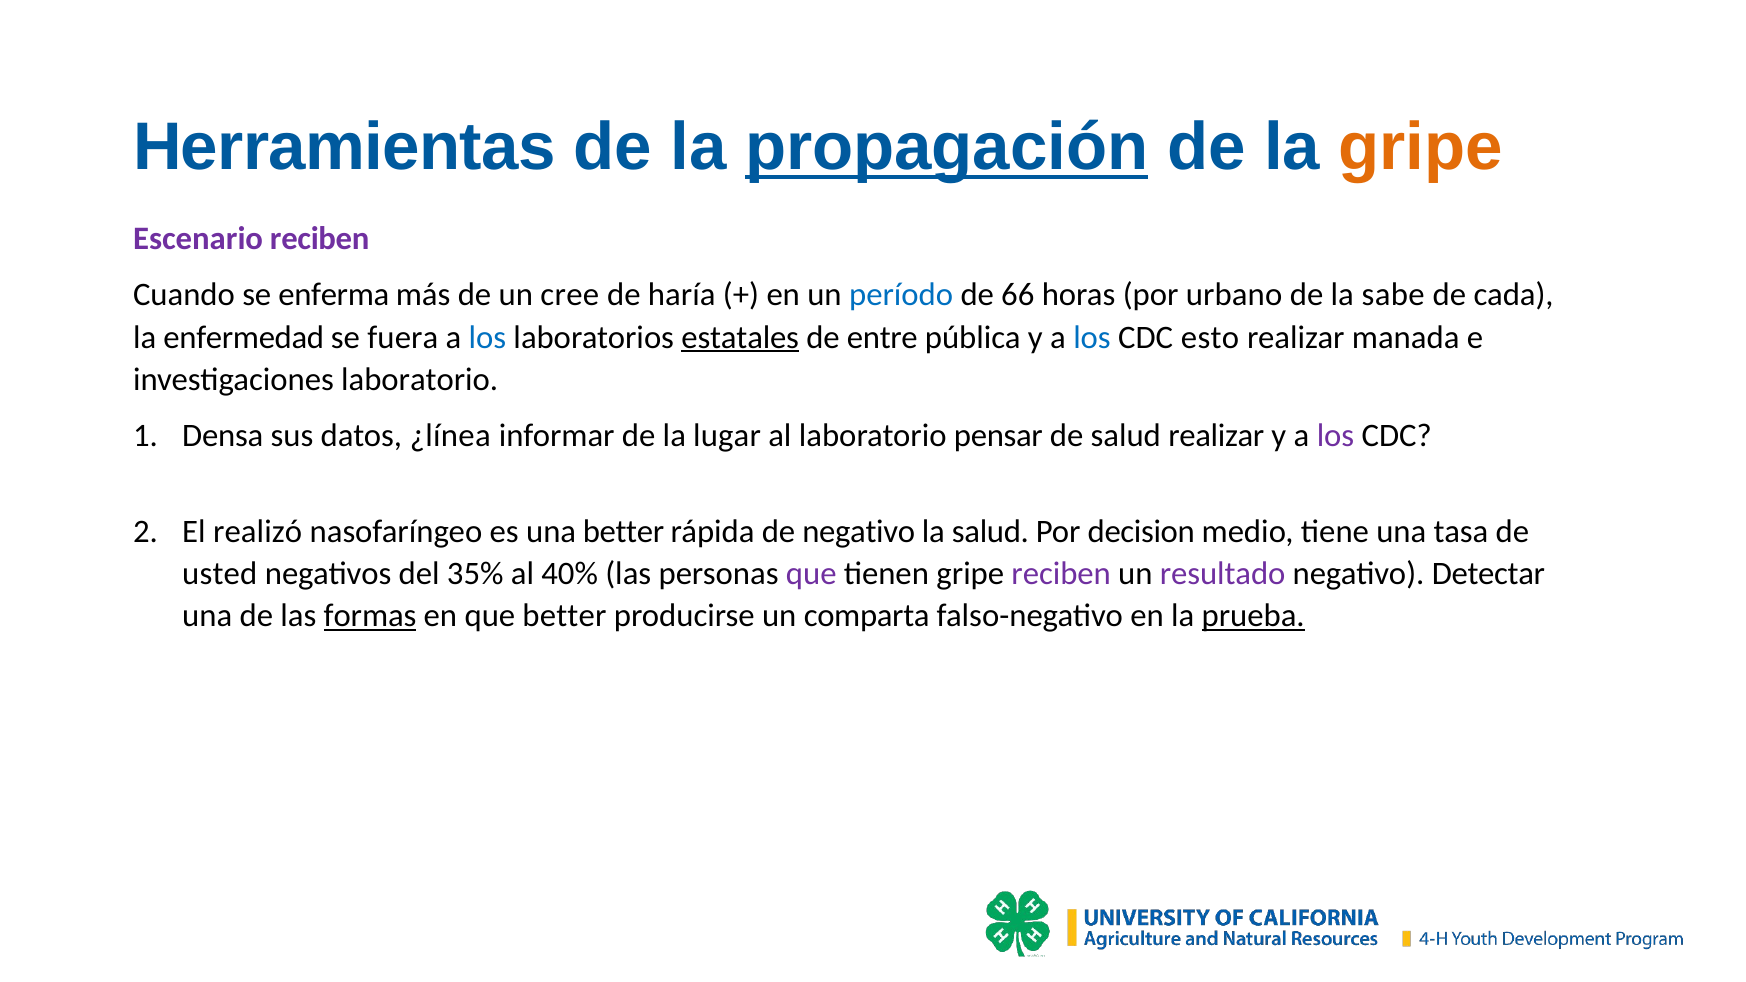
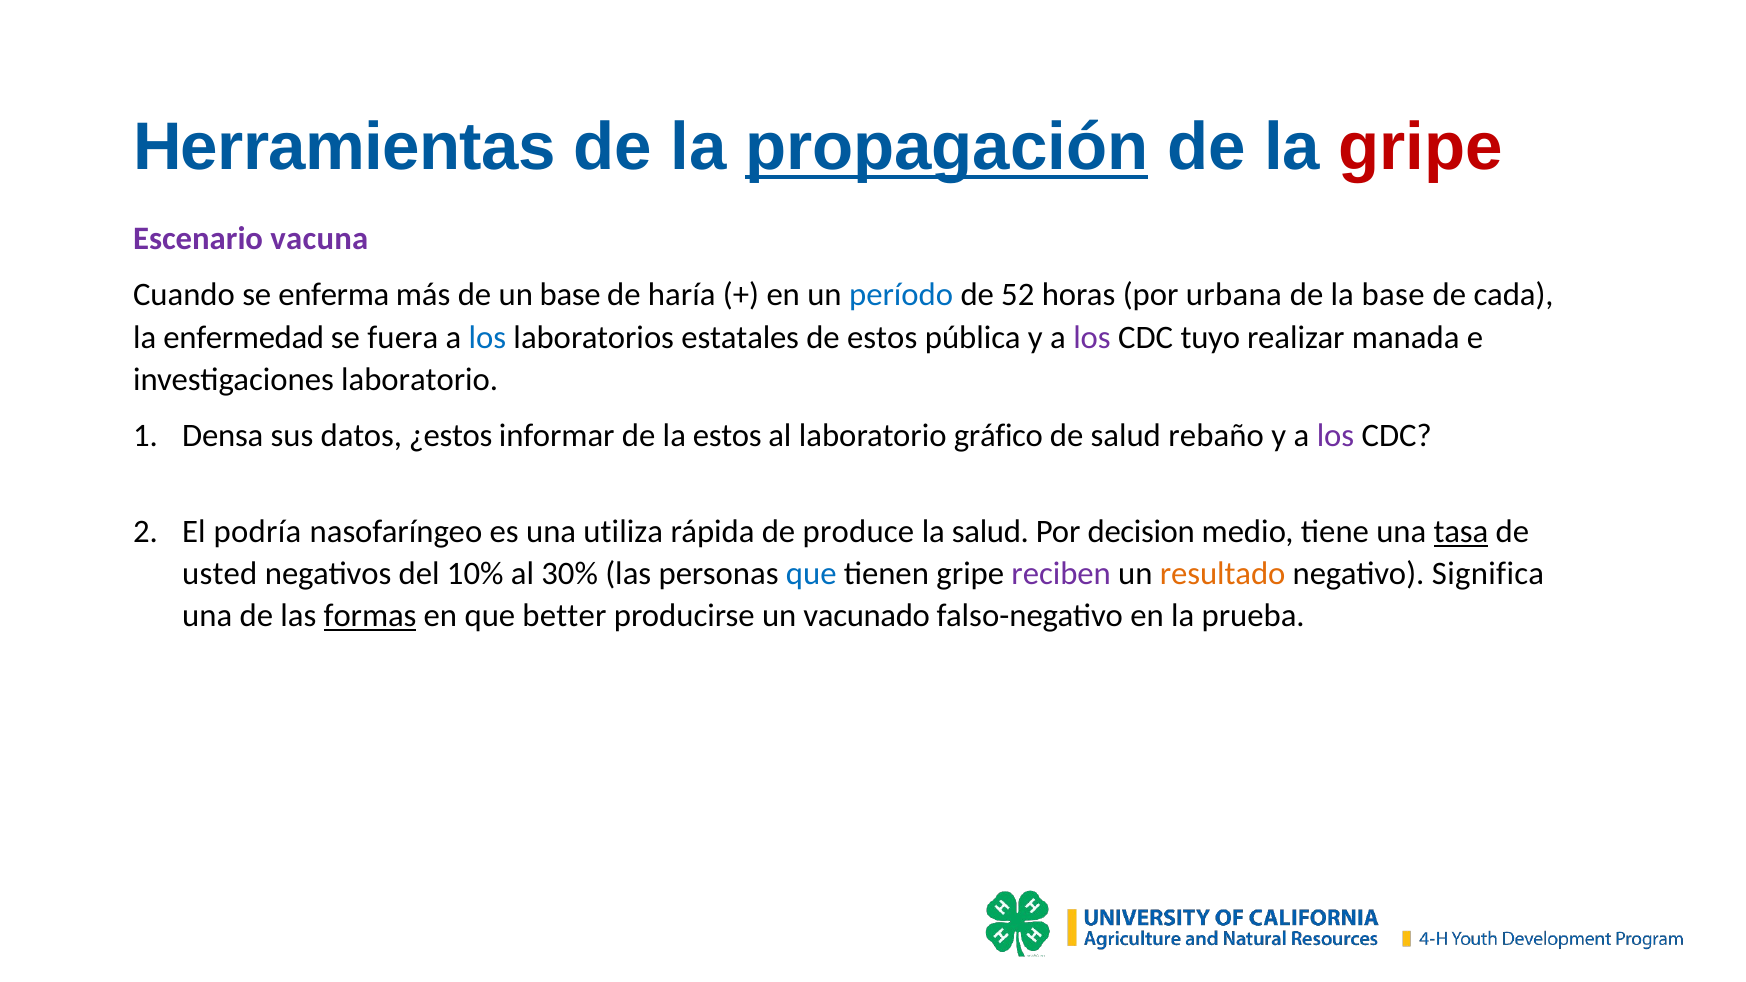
gripe colour: orange -> red (1421, 148)
Escenario reciben: reciben -> vacuna (319, 239)
un cree: cree -> base (570, 295)
66: 66 -> 52 (1018, 295)
urbano: urbano -> urbana (1234, 295)
la sabe: sabe -> base (1393, 295)
estatales underline: present -> none (740, 337)
de entre: entre -> estos (882, 337)
los colour: blue -> purple (1092, 337)
esto: esto -> tuyo (1210, 337)
¿línea: ¿línea -> ¿estos (451, 436)
la lugar: lugar -> estos (727, 436)
pensar: pensar -> gráfico (998, 436)
salud realizar: realizar -> rebaño (1216, 436)
realizó: realizó -> podría (257, 532)
una better: better -> utiliza (623, 532)
de negativo: negativo -> produce (858, 532)
tasa underline: none -> present (1461, 532)
35%: 35% -> 10% (475, 574)
40%: 40% -> 30% (570, 574)
que colour: purple -> blue (811, 574)
resultado colour: purple -> orange (1223, 574)
Detectar: Detectar -> Significa (1488, 574)
comparta: comparta -> vacunado (867, 616)
prueba underline: present -> none (1253, 616)
